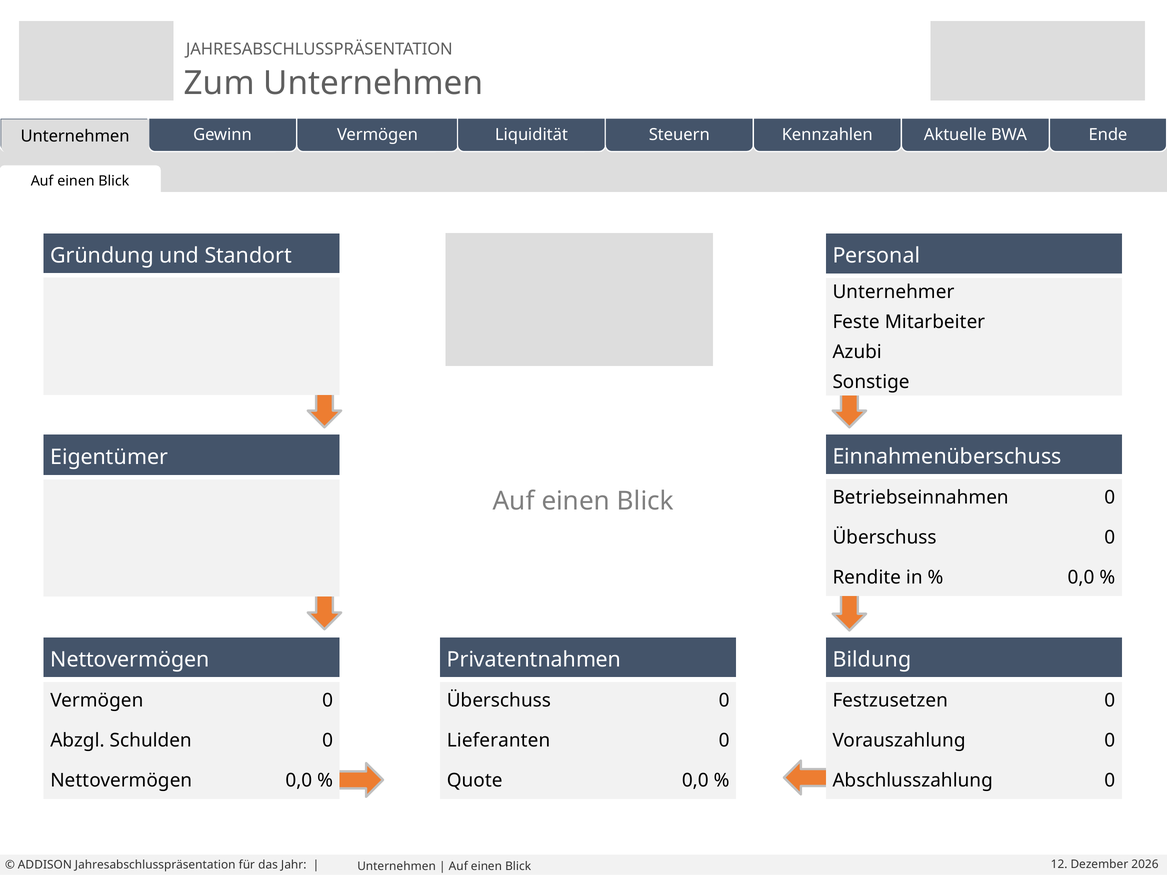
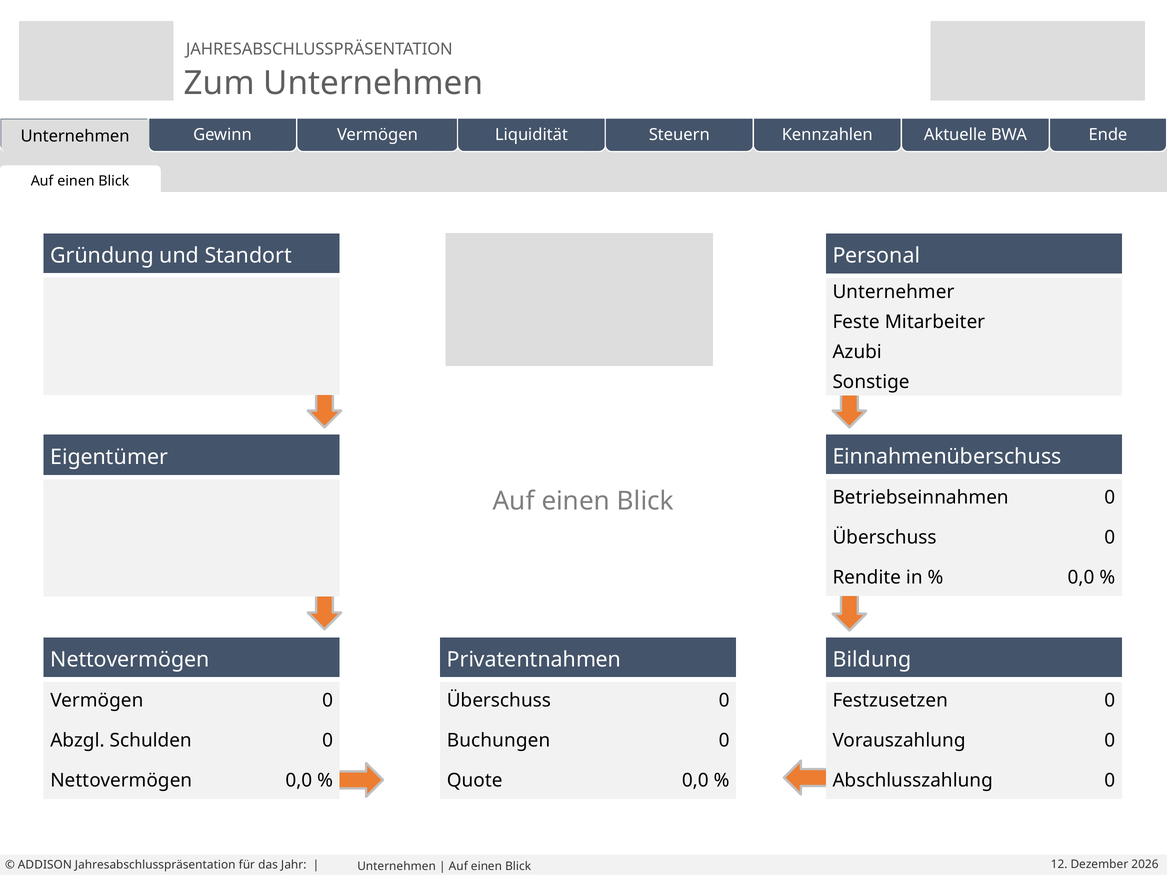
Lieferanten: Lieferanten -> Buchungen (499, 740)
